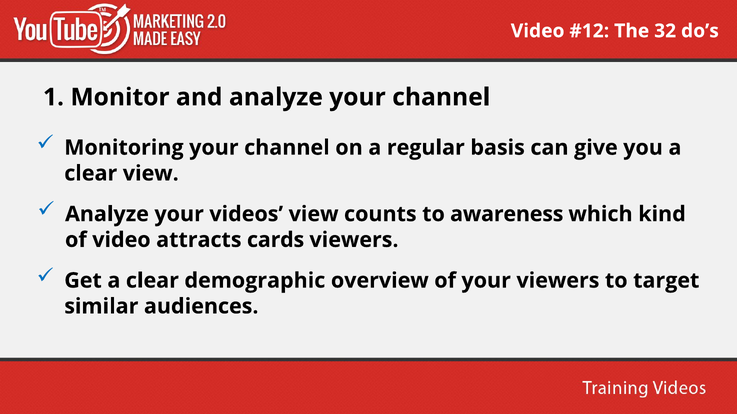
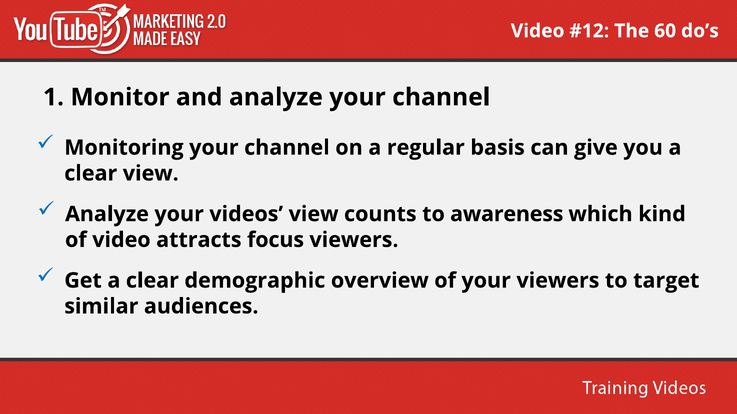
32: 32 -> 60 (665, 31)
cards: cards -> focus (276, 240)
